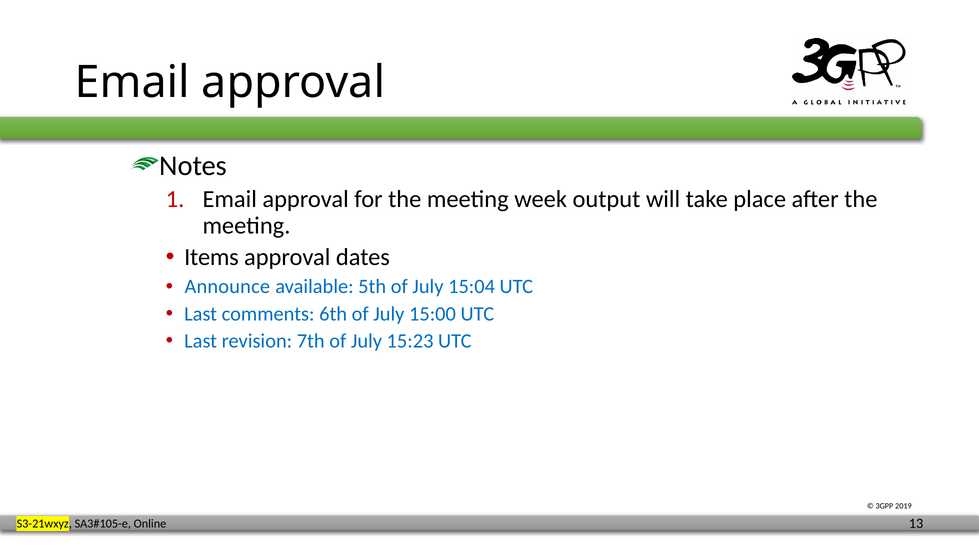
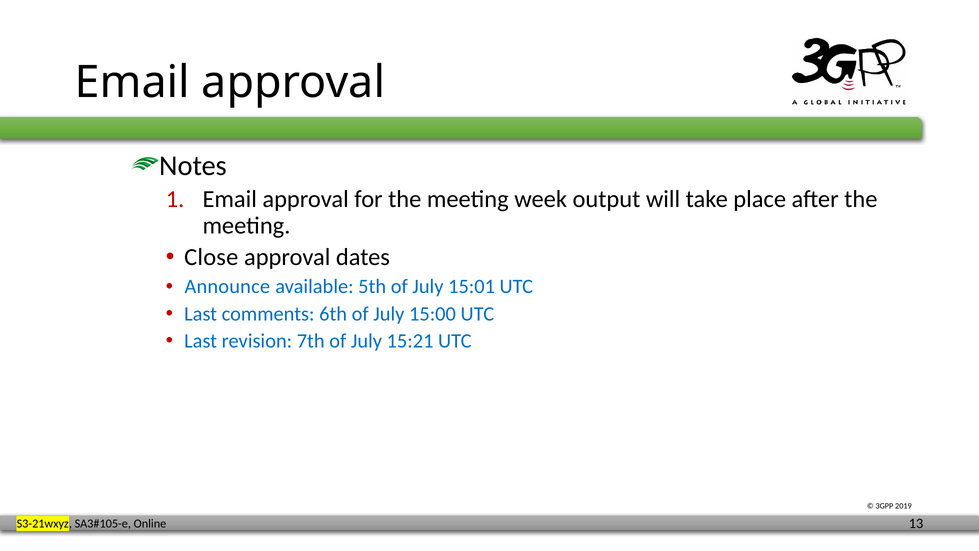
Items: Items -> Close (211, 257)
15:04: 15:04 -> 15:01 (472, 287)
15:23: 15:23 -> 15:21 (410, 341)
